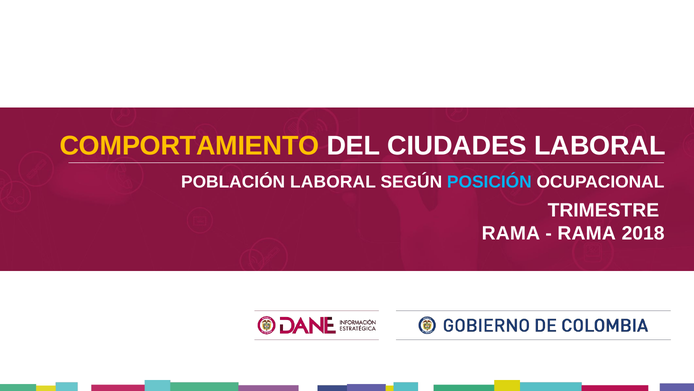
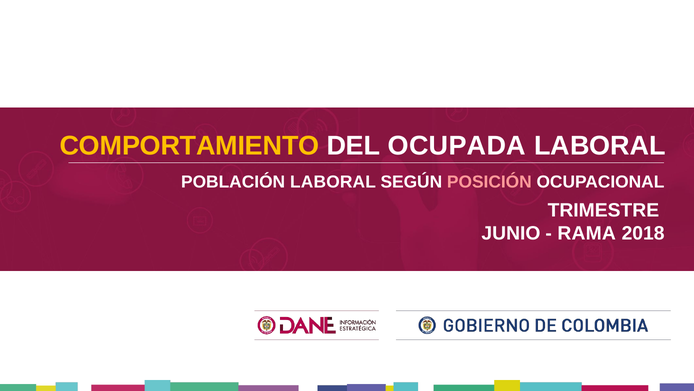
CIUDADES: CIUDADES -> OCUPADA (457, 146)
POSICIÓN colour: light blue -> pink (489, 182)
RAMA: RAMA -> JUNIO (511, 233)
